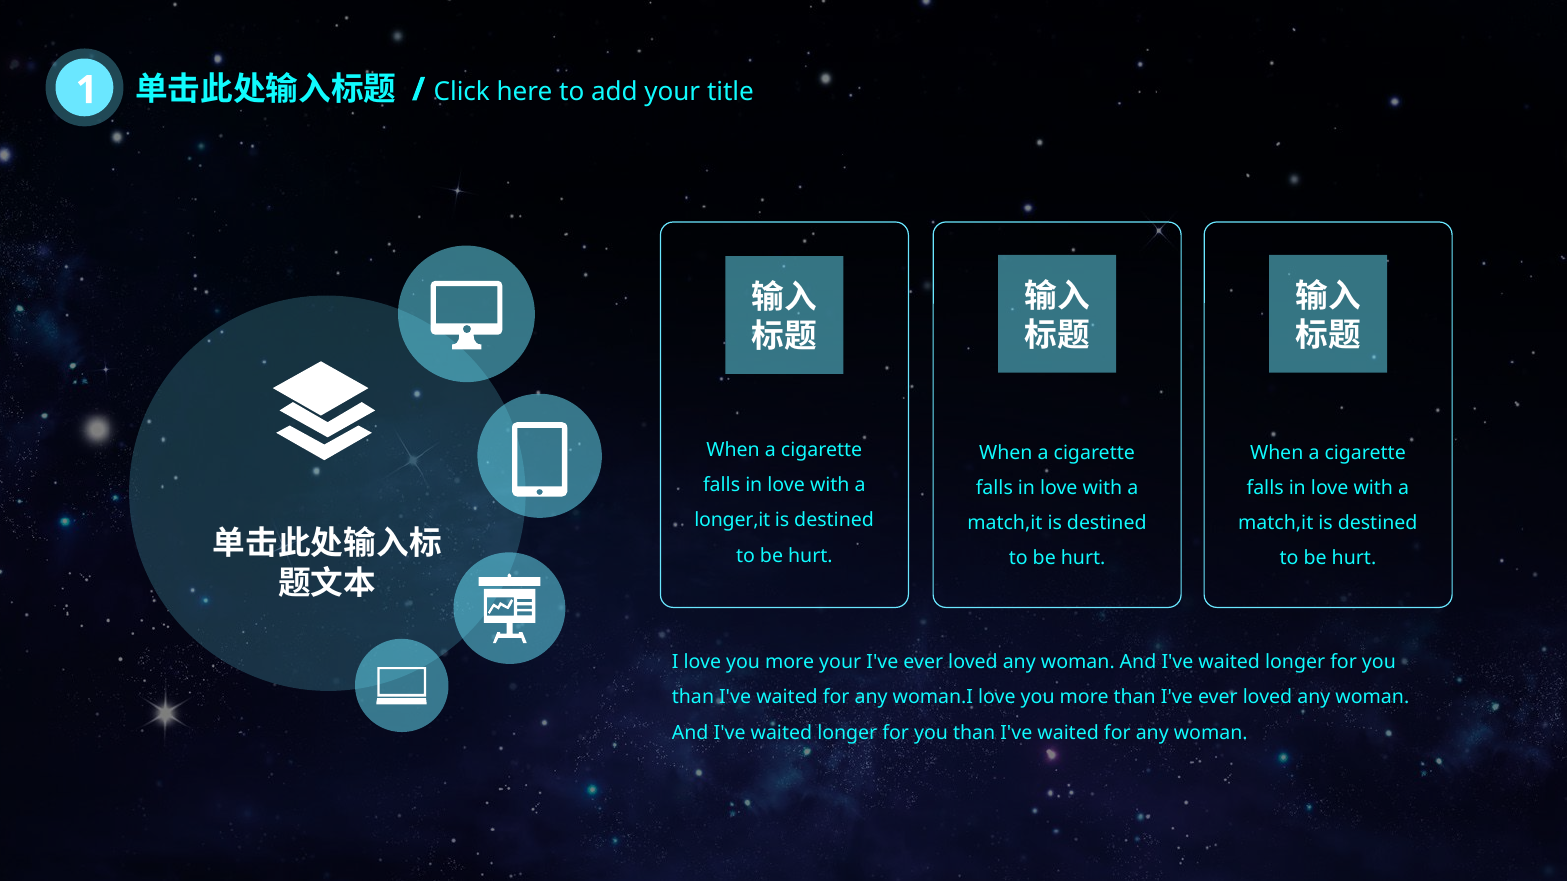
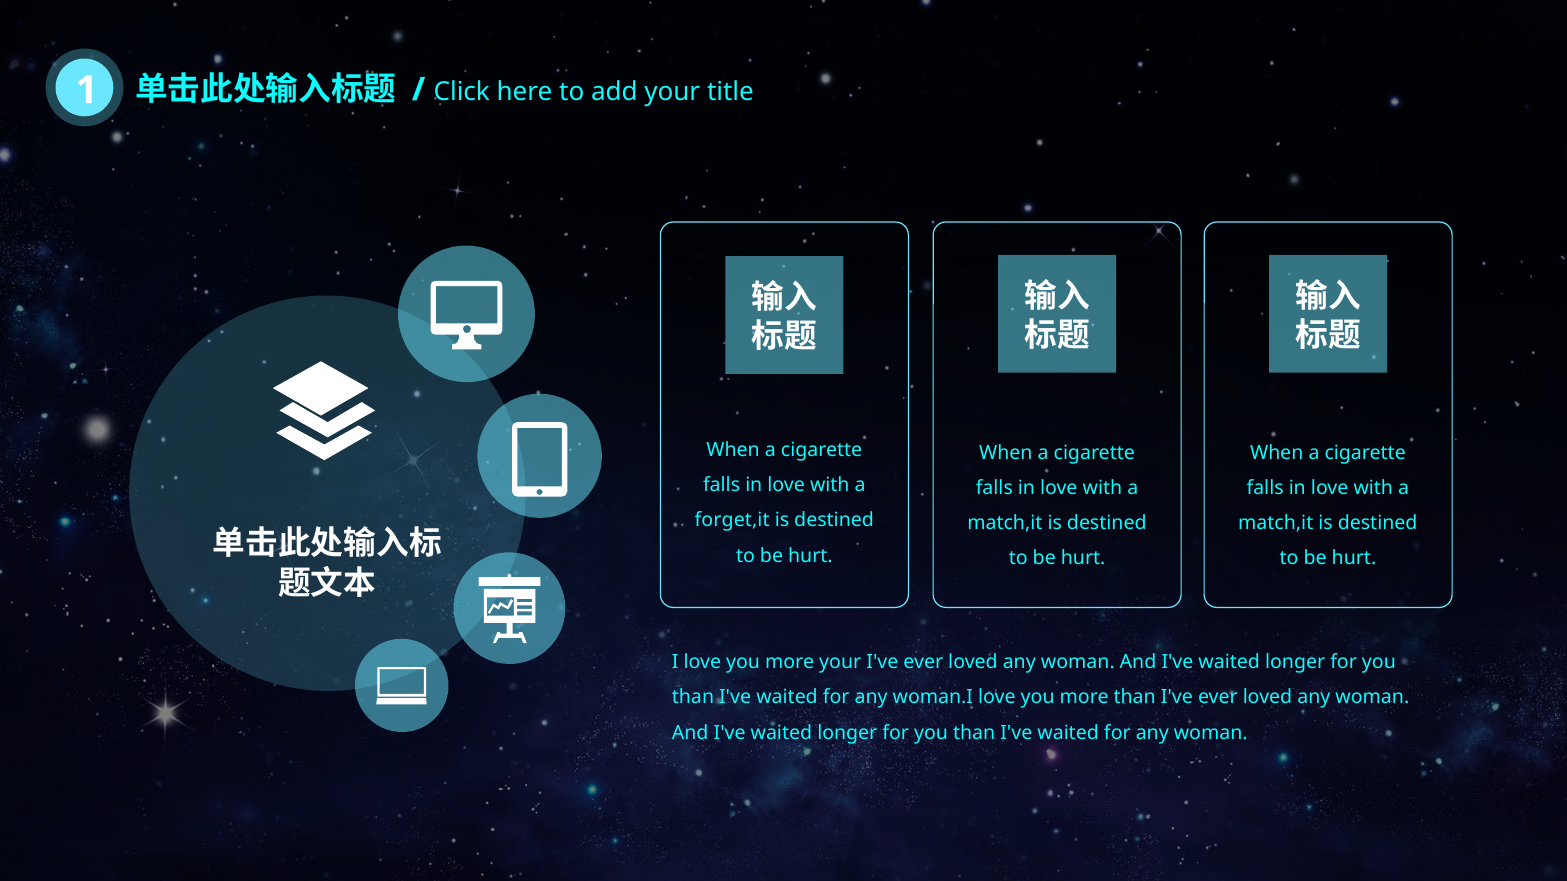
longer,it: longer,it -> forget,it (732, 521)
